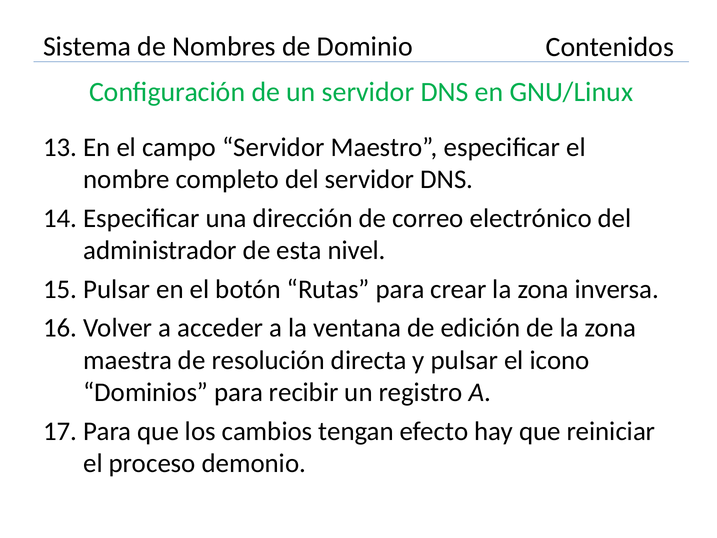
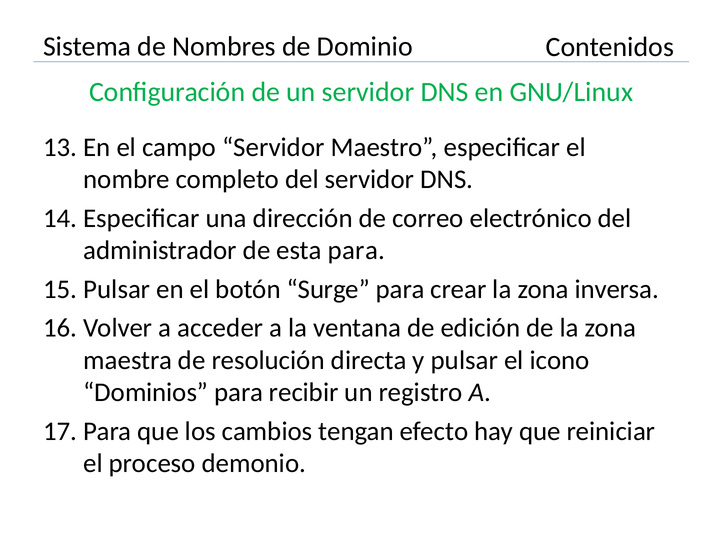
esta nivel: nivel -> para (356, 250)
Rutas: Rutas -> Surge (328, 289)
